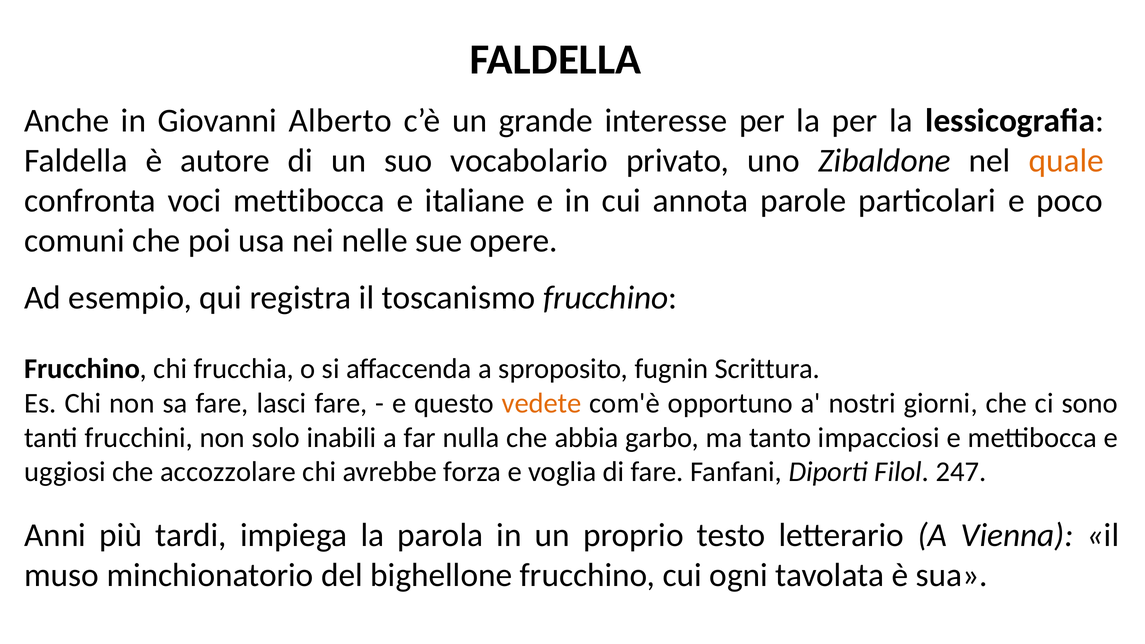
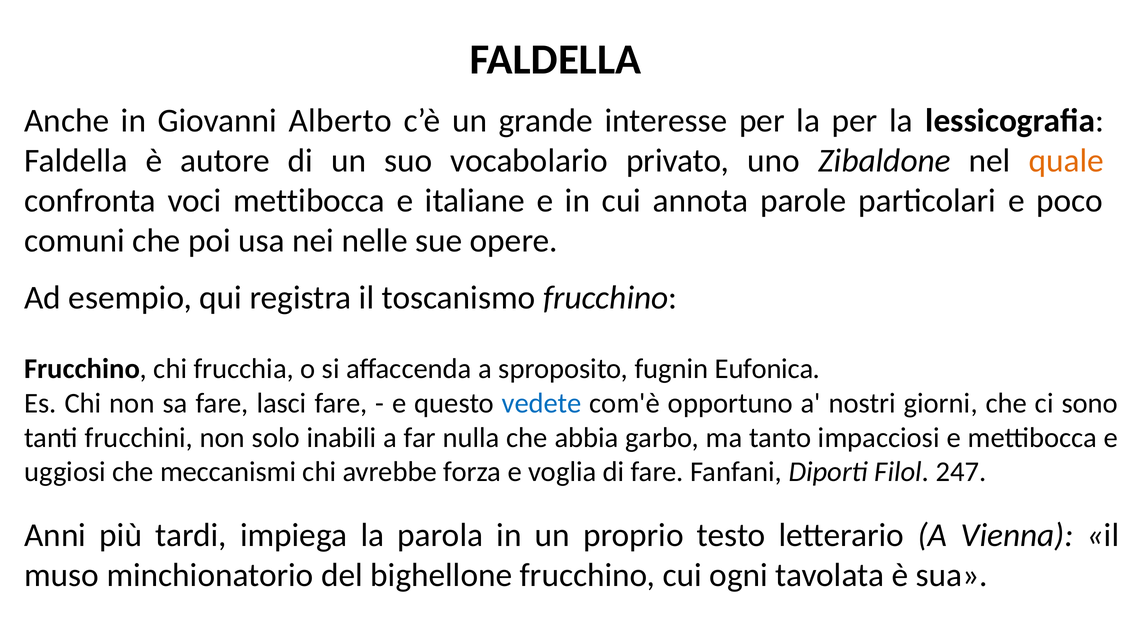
Scrittura: Scrittura -> Eufonica (768, 369)
vedete colour: orange -> blue (542, 403)
accozzolare: accozzolare -> meccanismi (228, 472)
